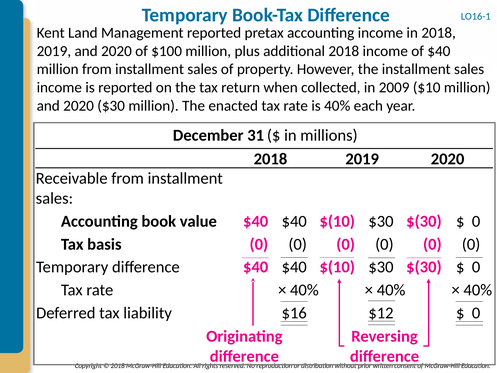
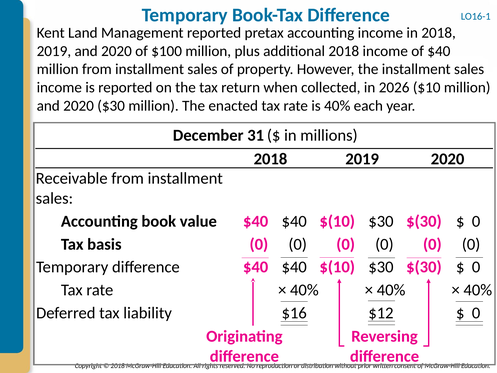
2009: 2009 -> 2026 (394, 87)
